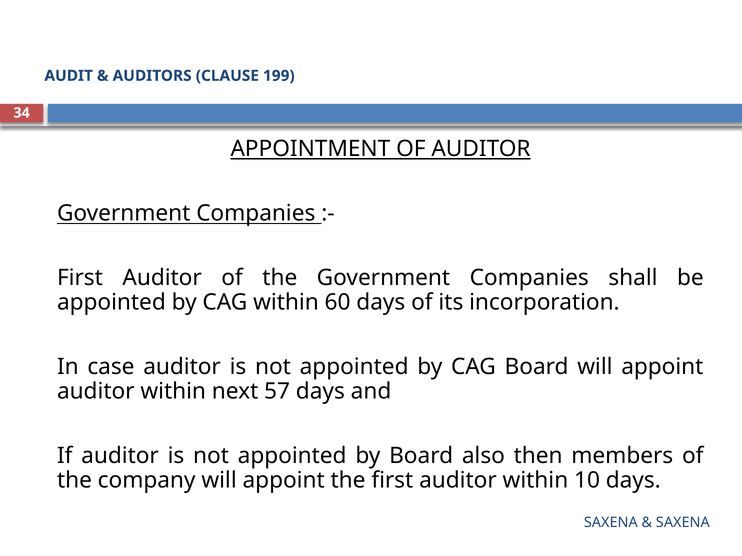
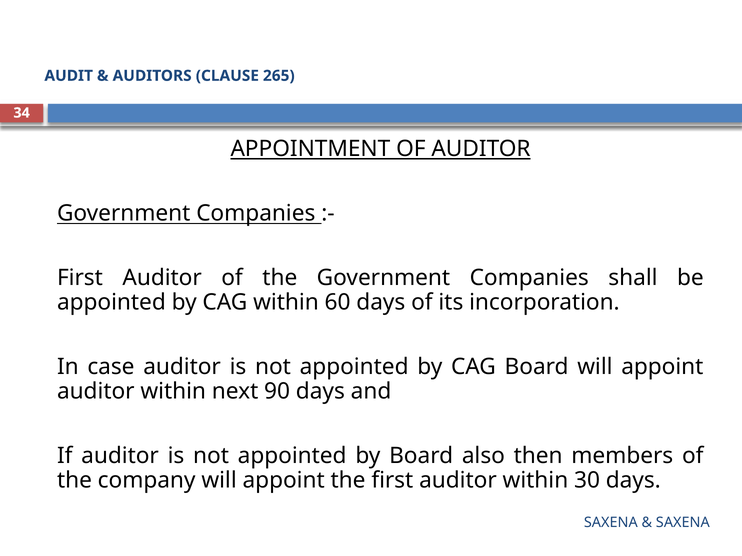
199: 199 -> 265 (279, 76)
57: 57 -> 90 (277, 392)
10: 10 -> 30 (587, 481)
